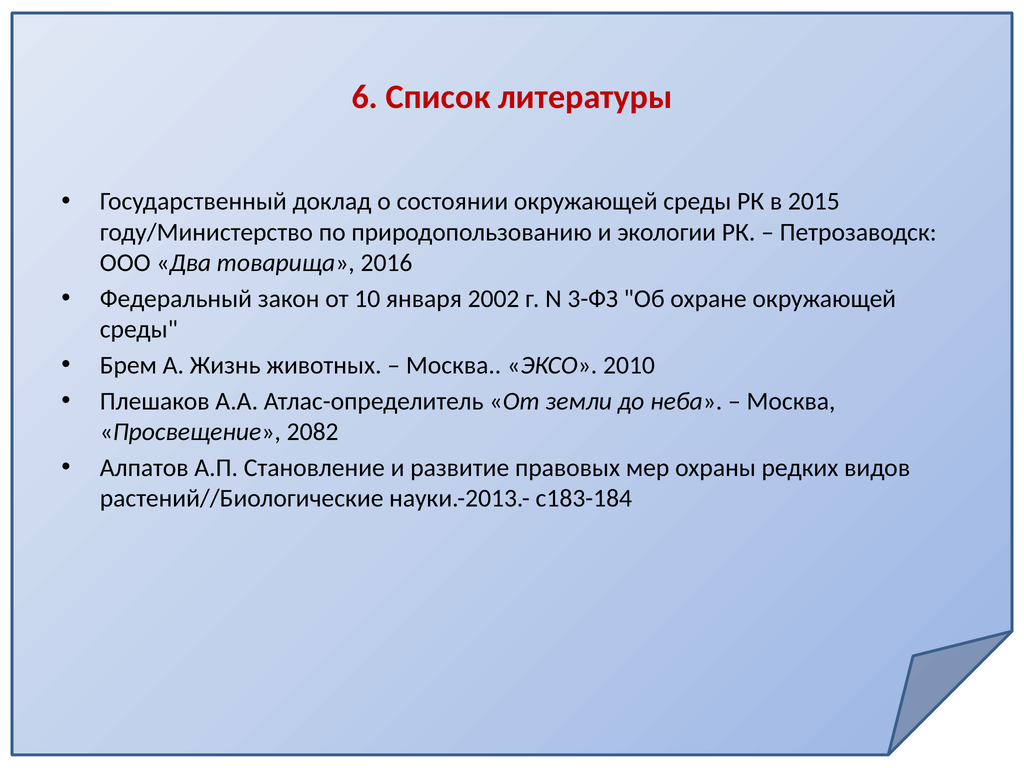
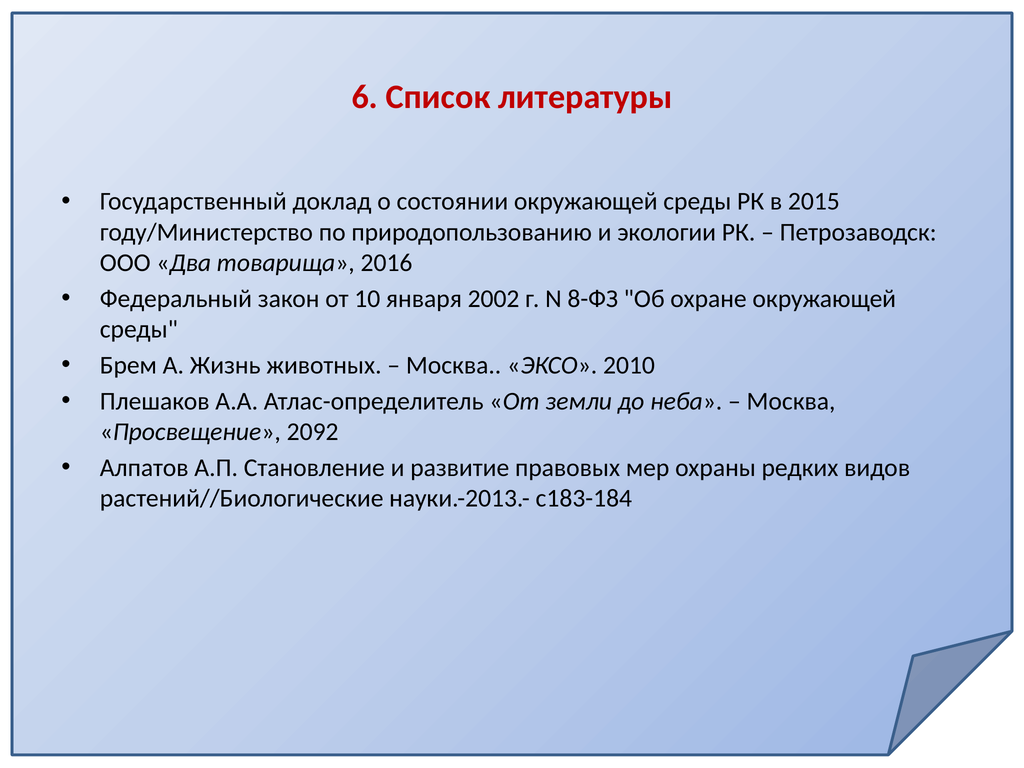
3-ФЗ: 3-ФЗ -> 8-ФЗ (593, 299)
2082: 2082 -> 2092 (313, 432)
